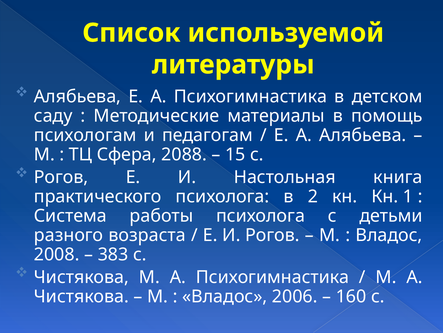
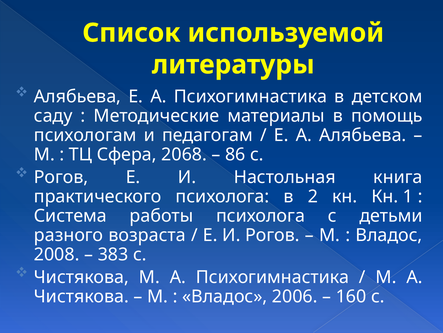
2088: 2088 -> 2068 (184, 154)
15: 15 -> 86 (235, 154)
